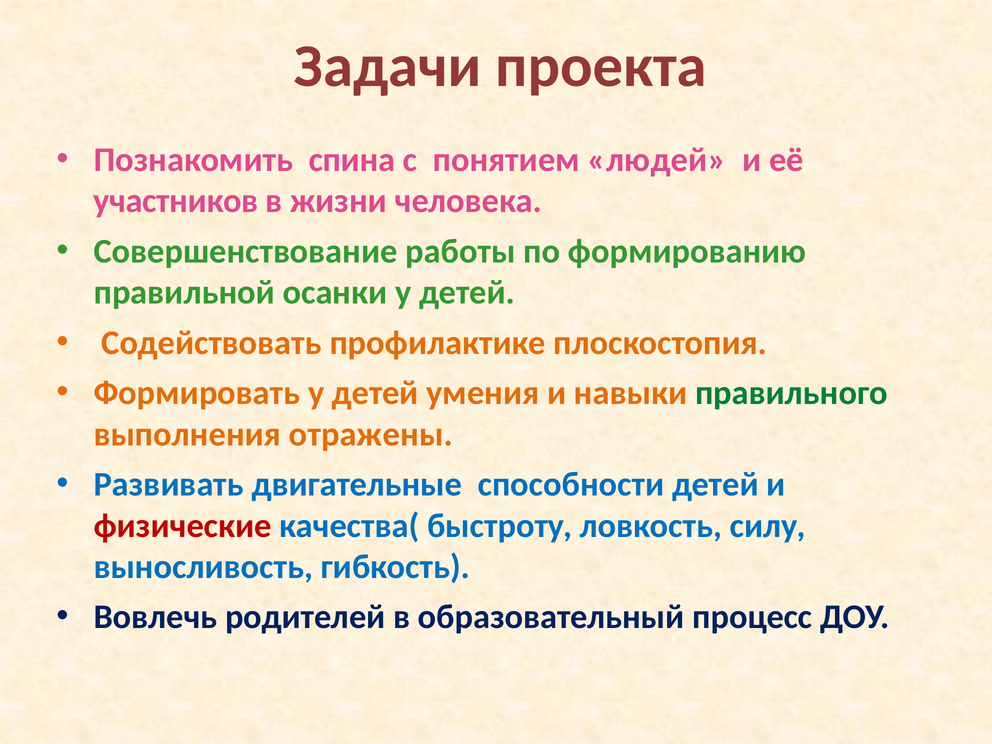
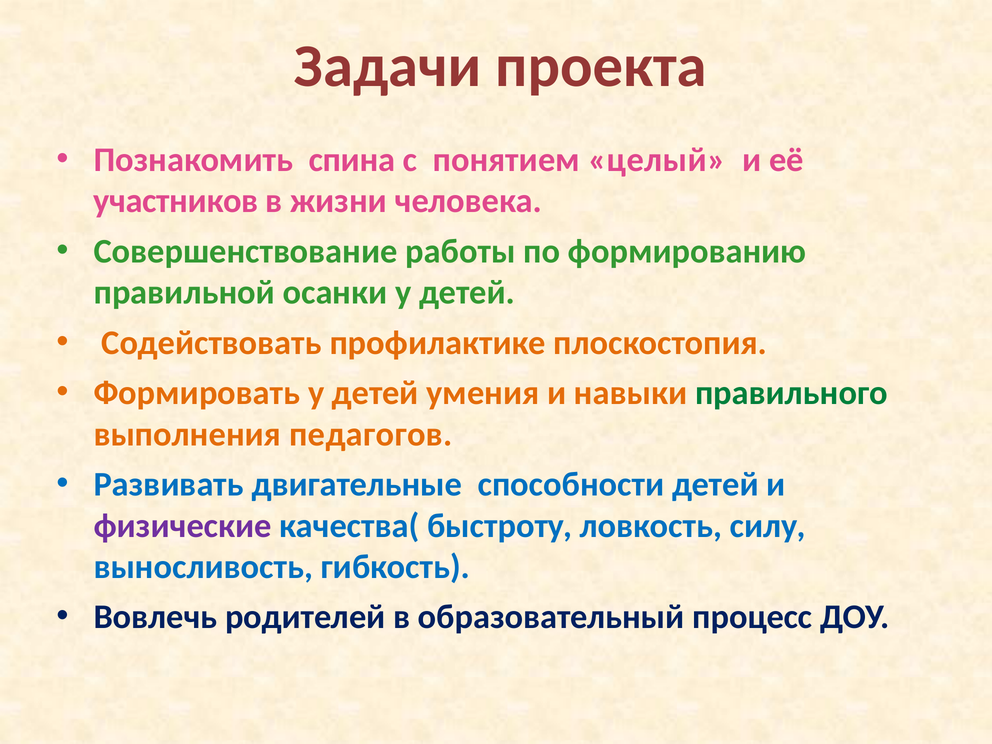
людей: людей -> целый (657, 160)
отражены: отражены -> педагогов (371, 434)
физические colour: red -> purple (183, 526)
